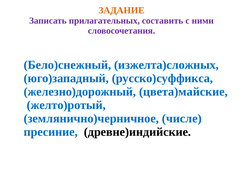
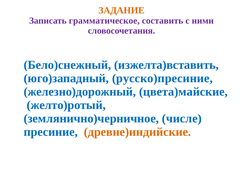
прилагательных: прилагательных -> грамматическое (104, 21)
изжелта)сложных: изжелта)сложных -> изжелта)вставить (166, 65)
русско)суффикса: русско)суффикса -> русско)пресиние (162, 78)
древне)индийские colour: black -> orange (137, 132)
